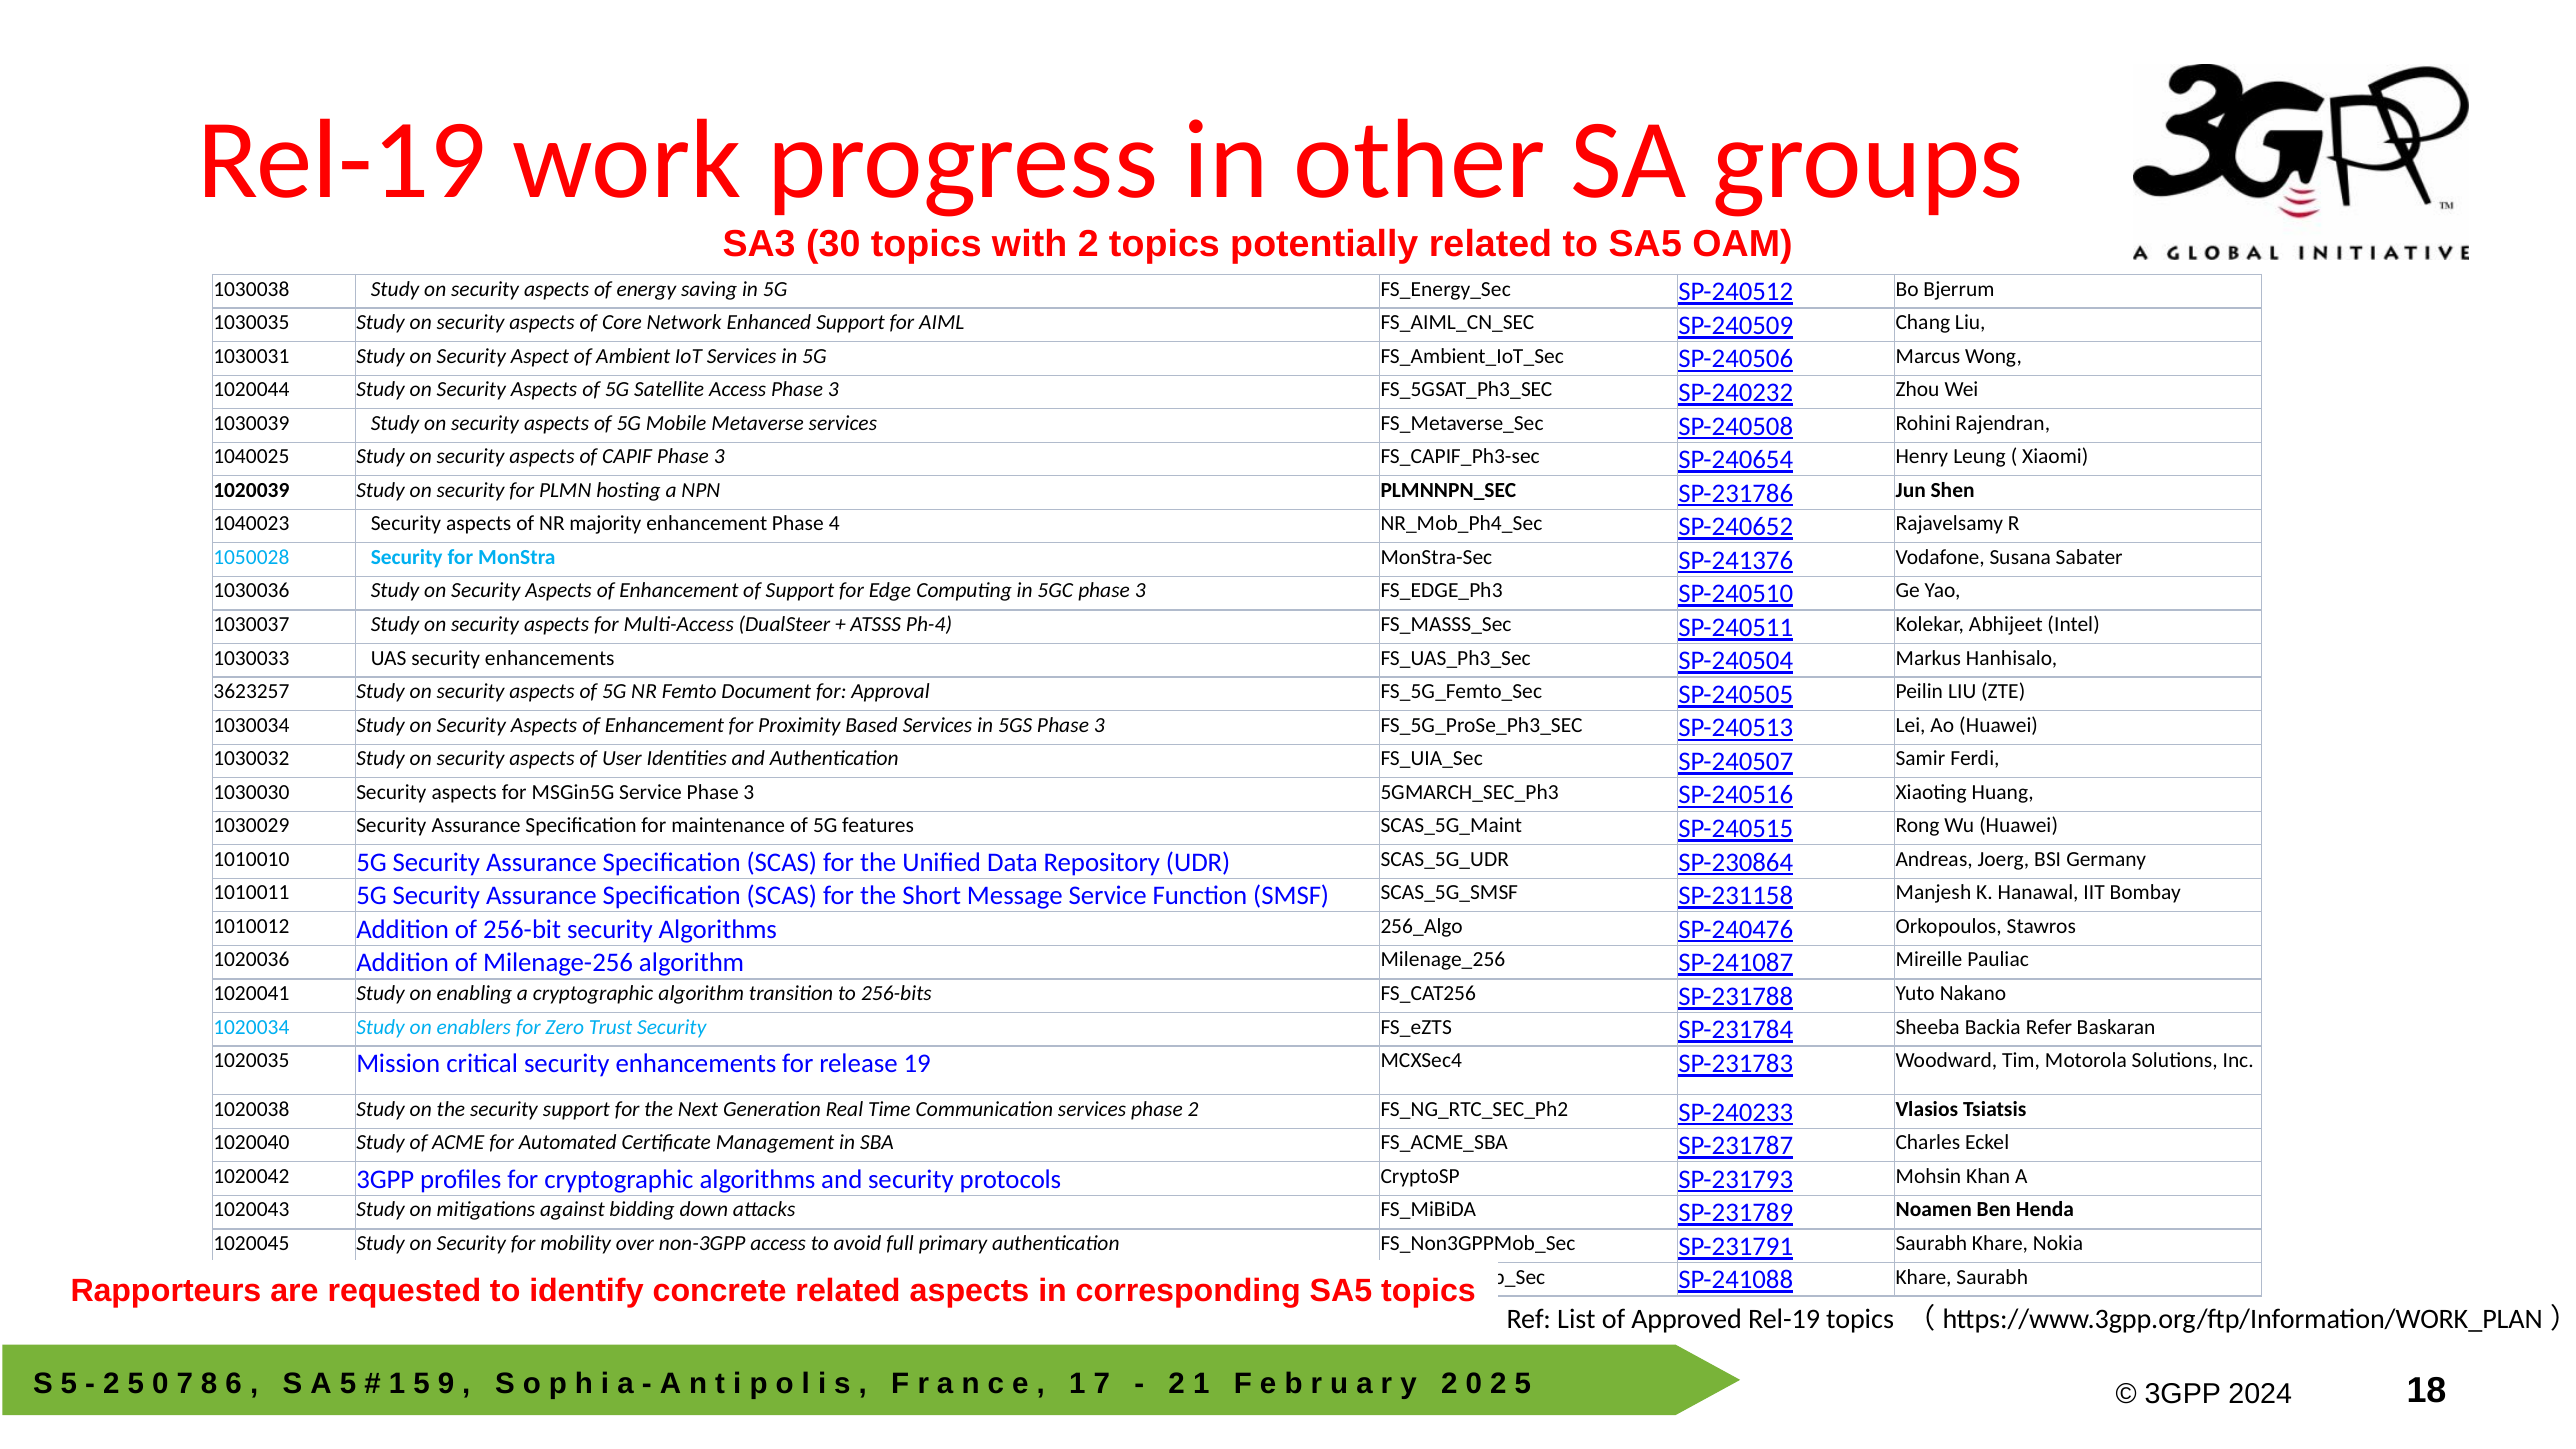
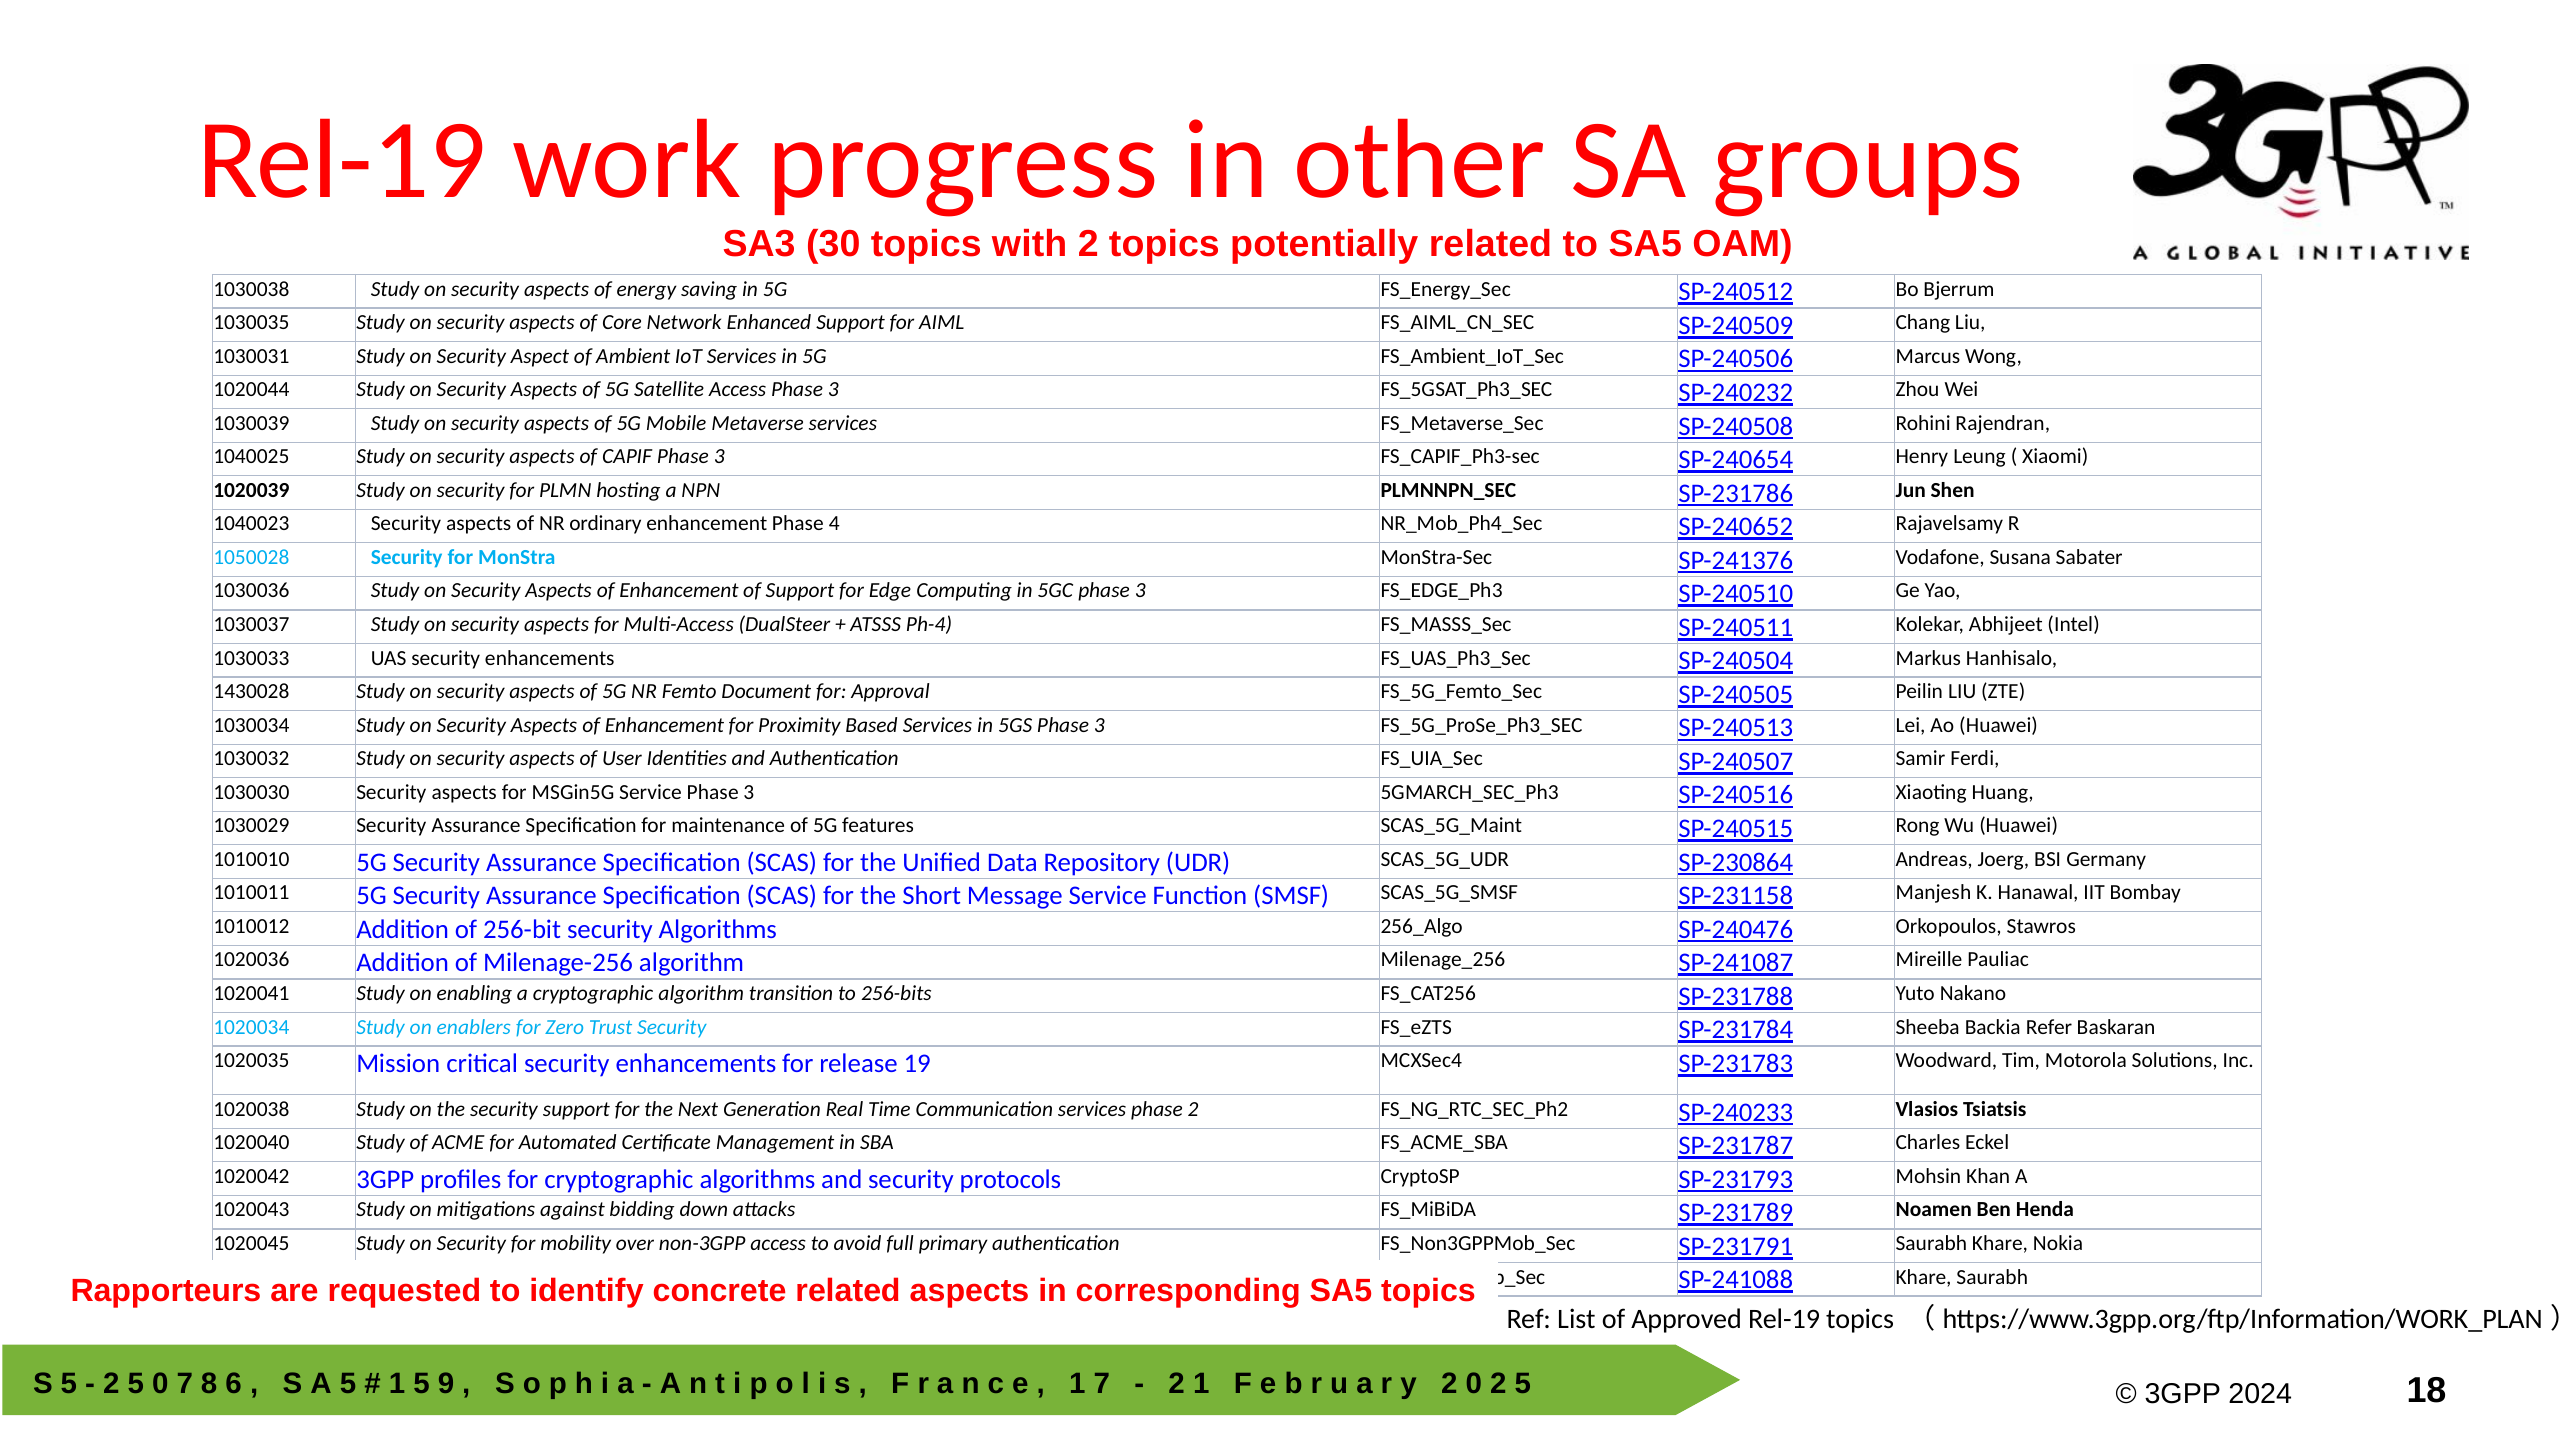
majority: majority -> ordinary (605, 524)
3623257: 3623257 -> 1430028 (251, 691)
